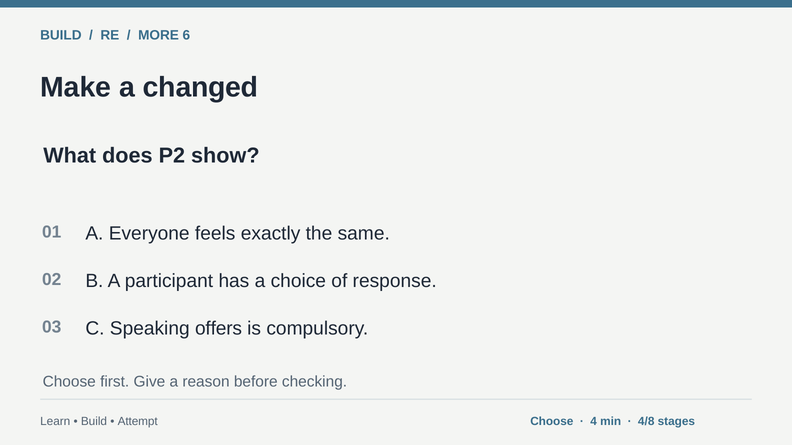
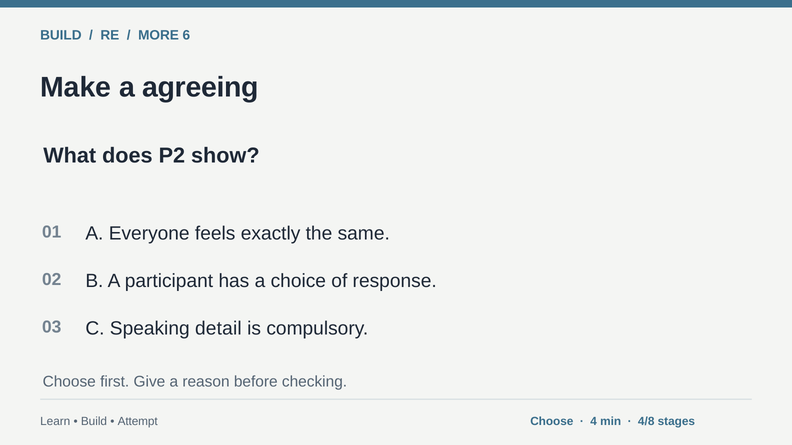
changed: changed -> agreeing (201, 87)
offers: offers -> detail (218, 329)
